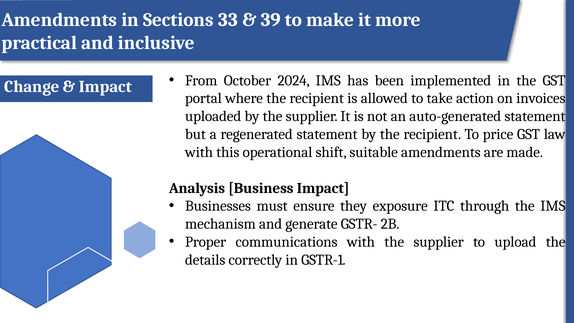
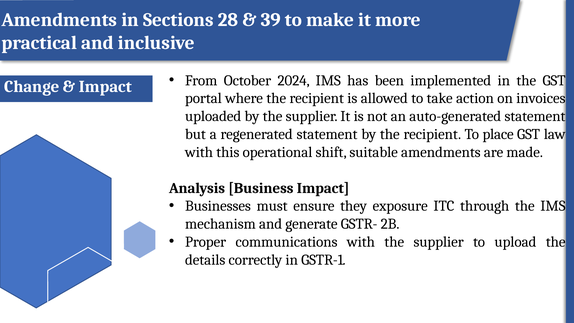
33: 33 -> 28 (228, 20)
price: price -> place (498, 134)
